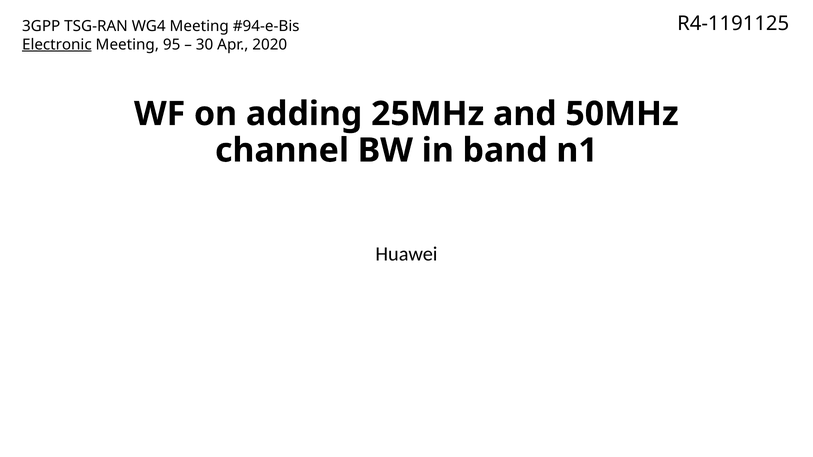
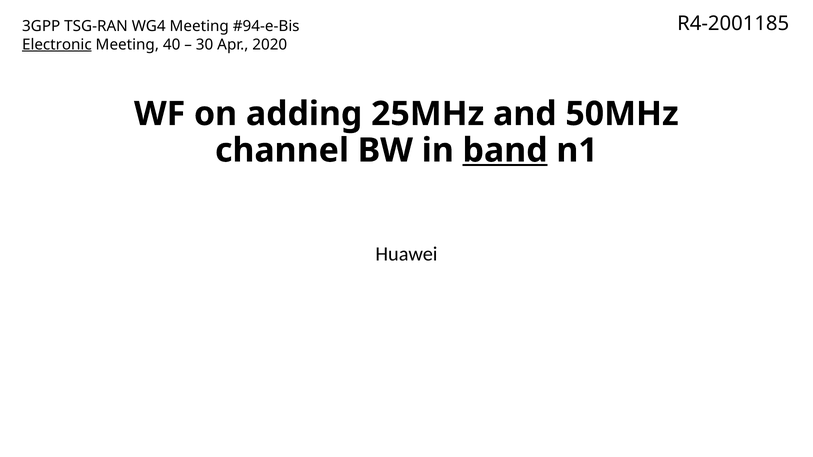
R4-1191125: R4-1191125 -> R4-2001185 (733, 24)
95: 95 -> 40 (172, 45)
band underline: none -> present (505, 151)
